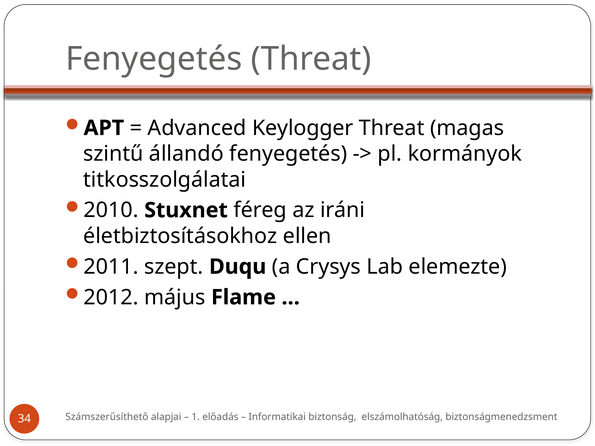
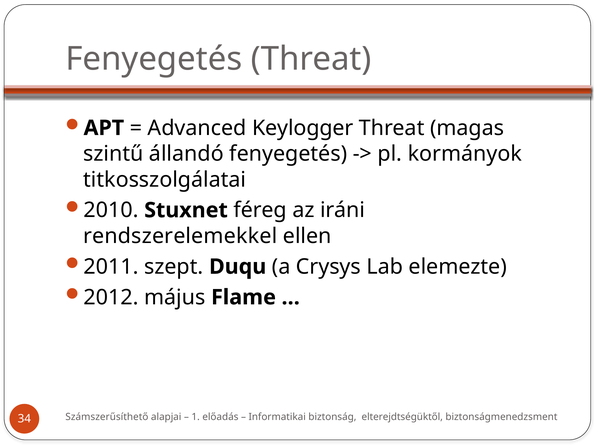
életbiztosításokhoz: életbiztosításokhoz -> rendszerelemekkel (180, 236)
elszámolhatóság: elszámolhatóság -> elterejdtségüktől (402, 417)
